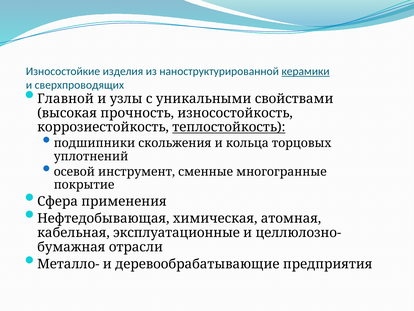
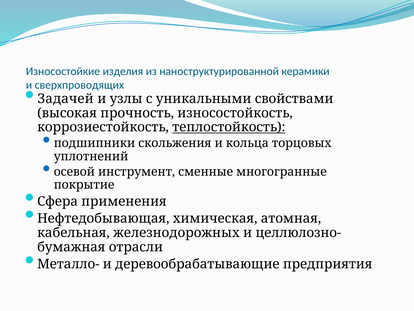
керамики underline: present -> none (306, 71)
Главной: Главной -> Задачей (65, 99)
эксплуатационные: эксплуатационные -> железнодорожных (176, 232)
